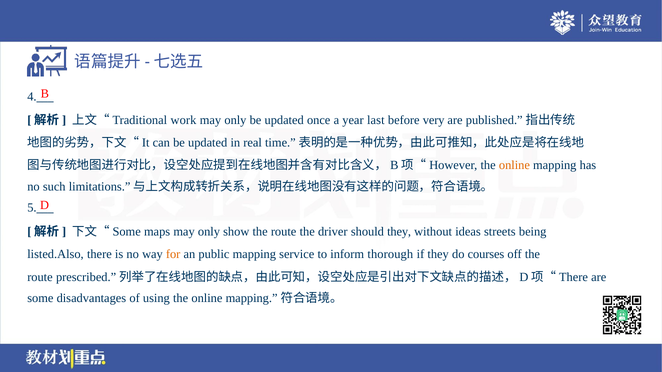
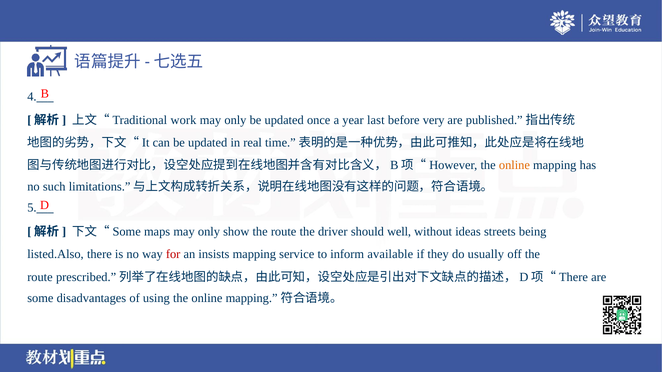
should they: they -> well (399, 232)
for colour: orange -> red (173, 254)
public: public -> insists (214, 254)
thorough: thorough -> available (390, 254)
courses: courses -> usually (486, 254)
